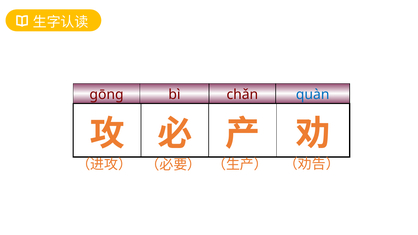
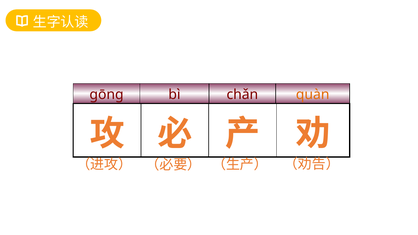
quàn colour: blue -> orange (313, 95)
